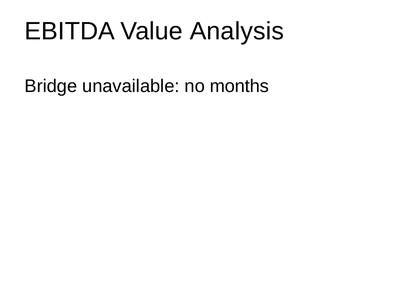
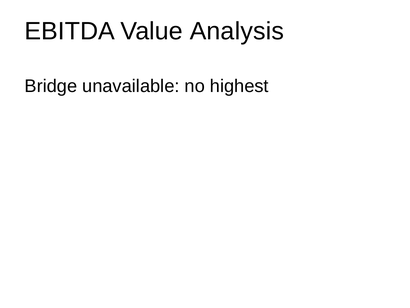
months: months -> highest (239, 86)
